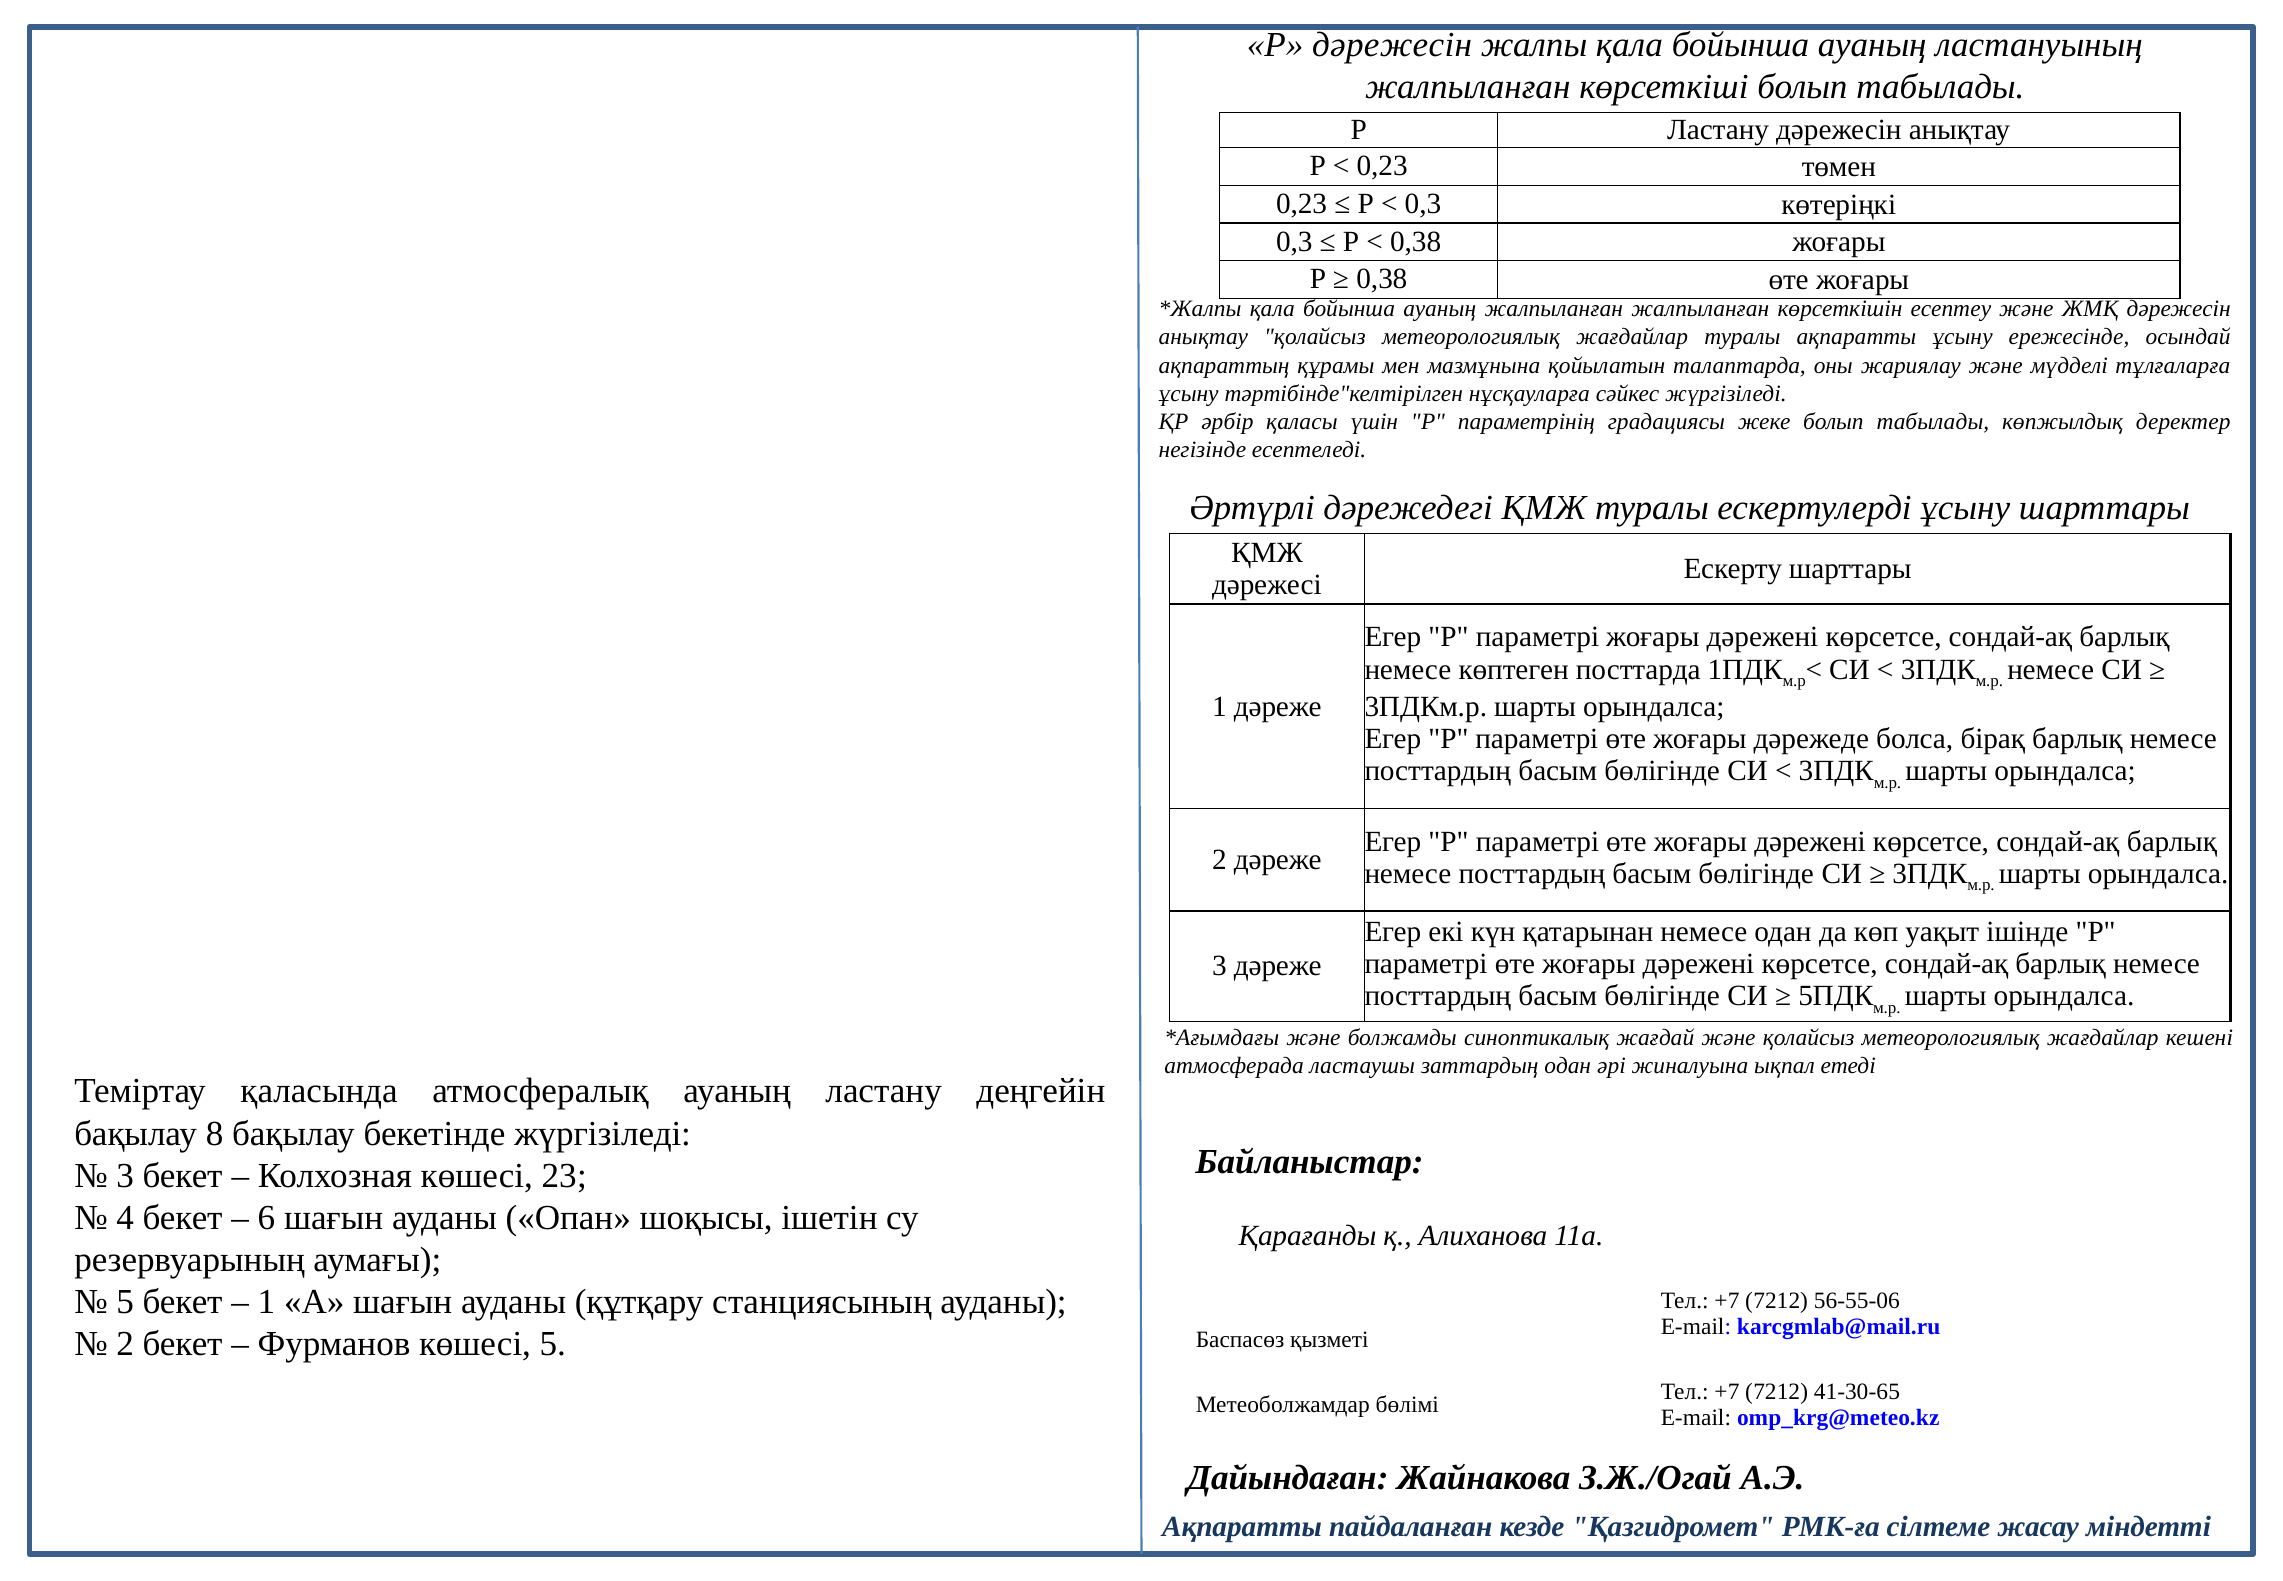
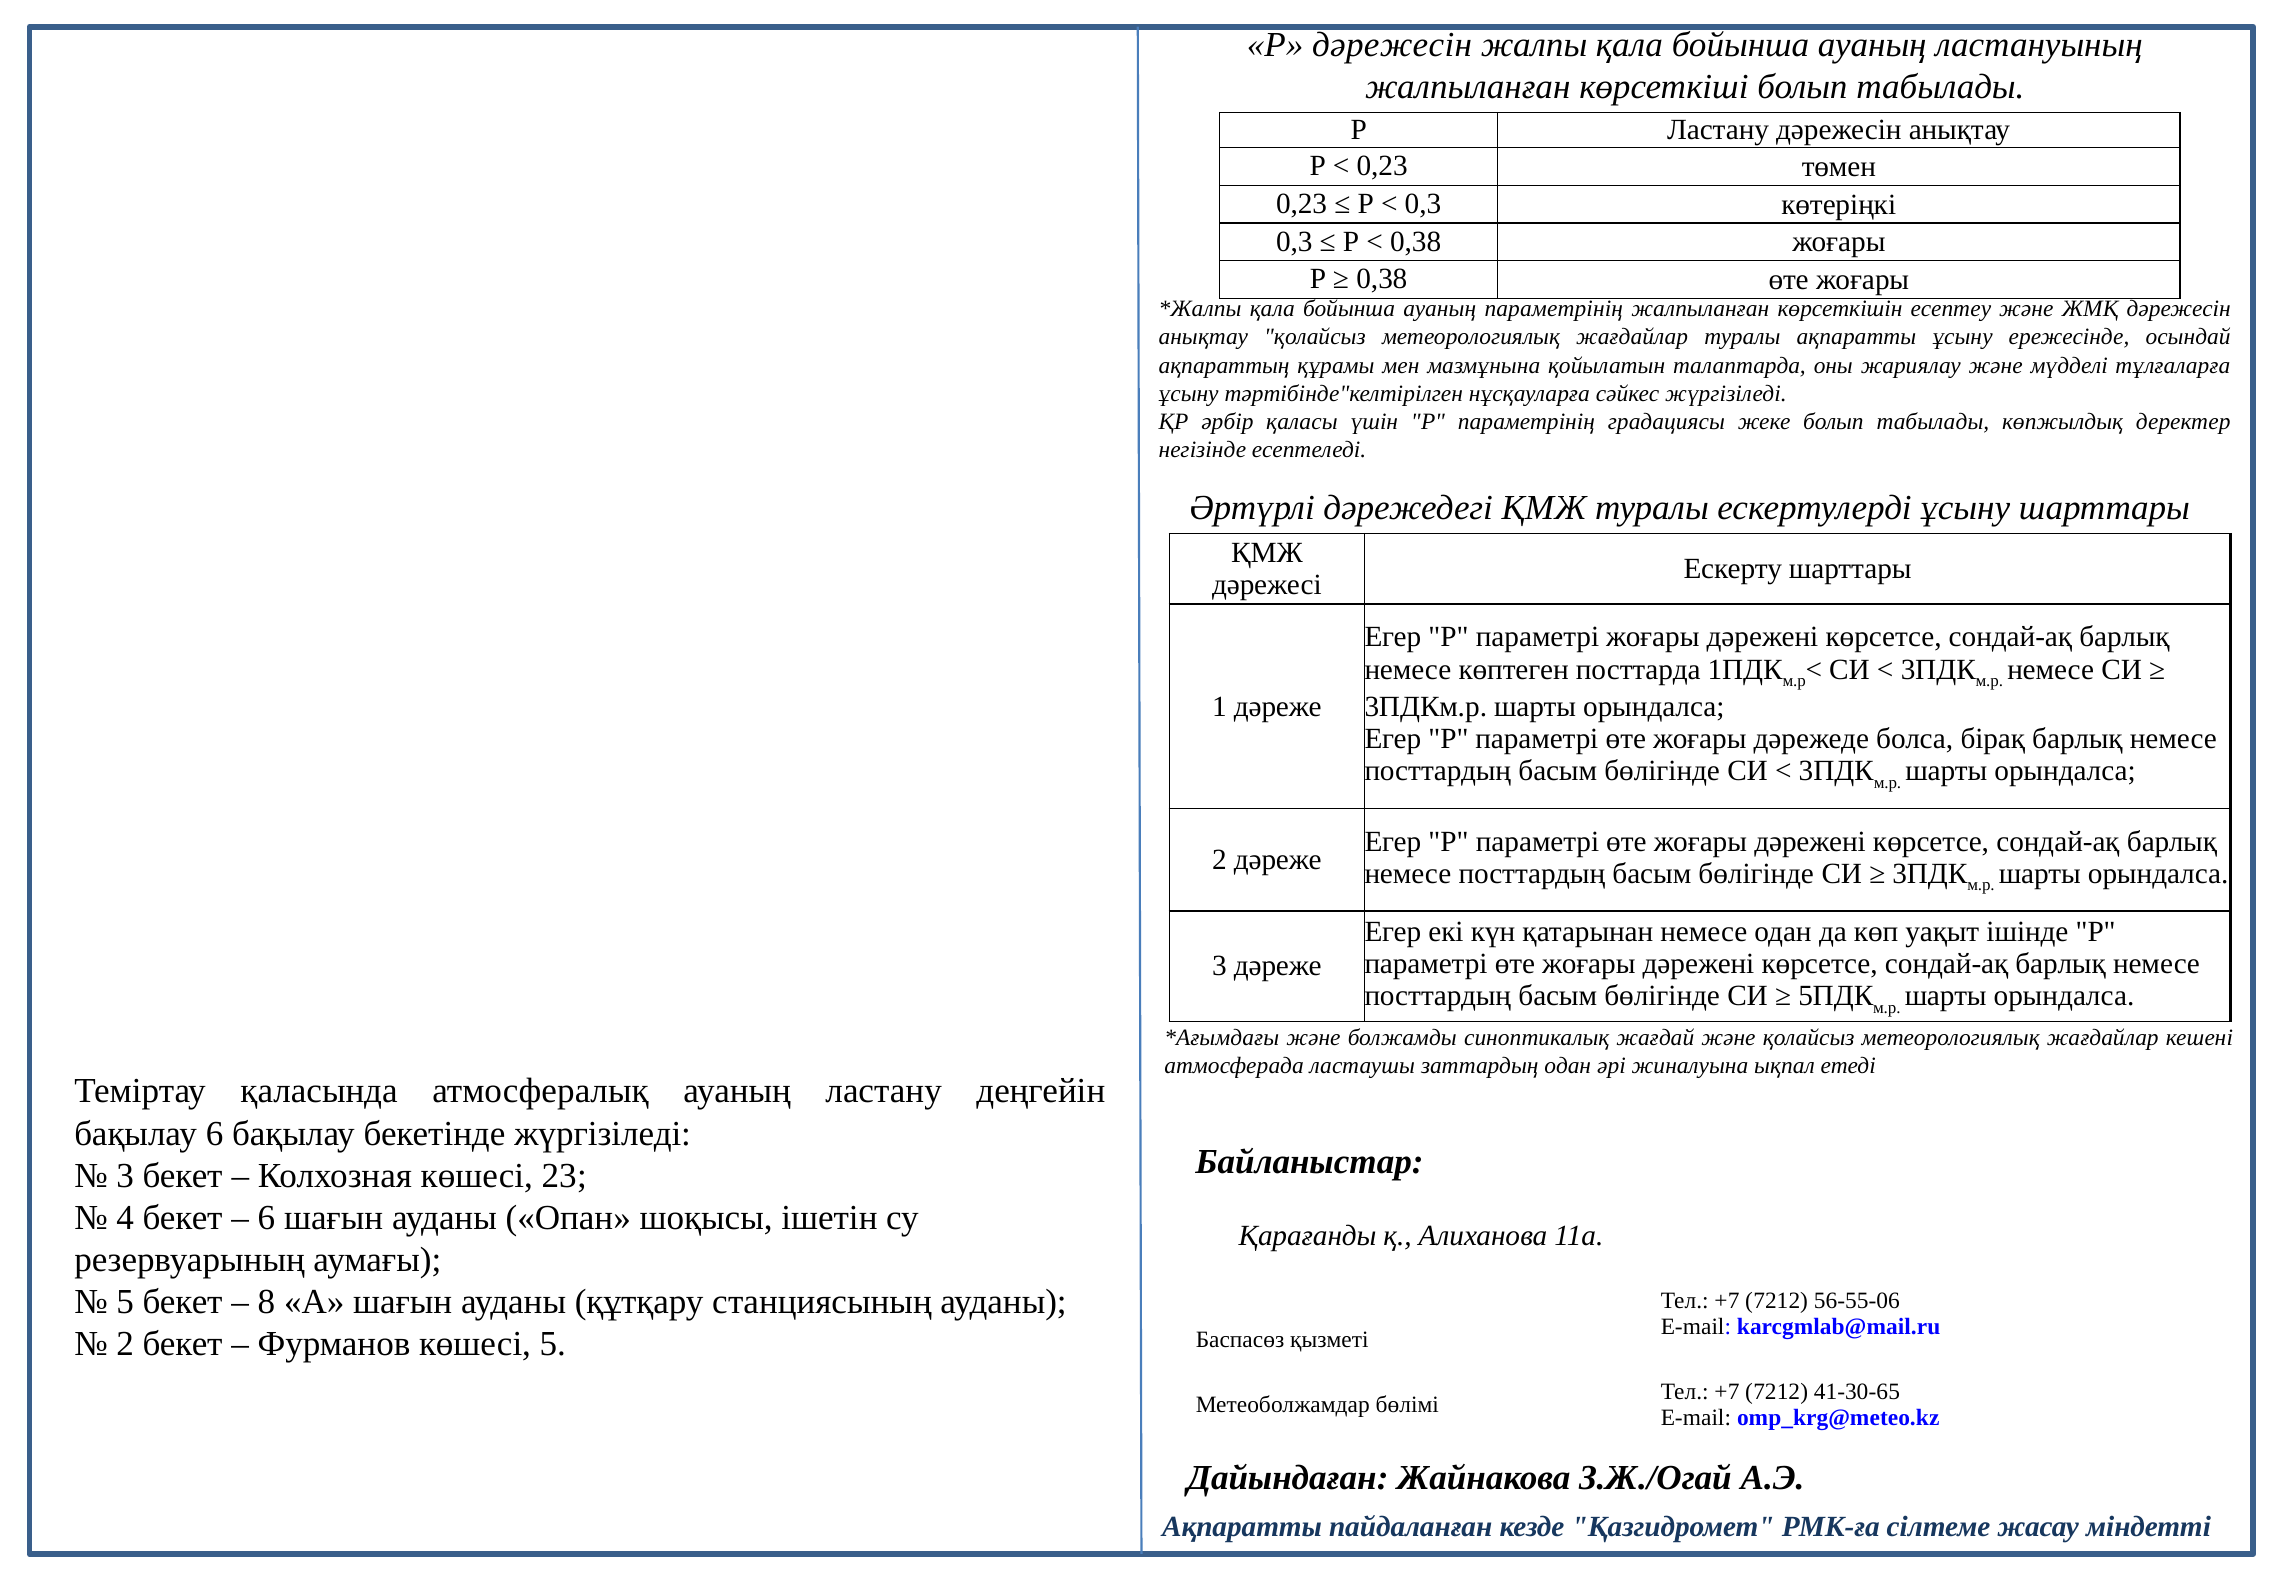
ауаның жалпыланған: жалпыланған -> параметрінің (1554, 309)
бақылау 8: 8 -> 6 (215, 1133)
1: 1 -> 8 (266, 1302)
